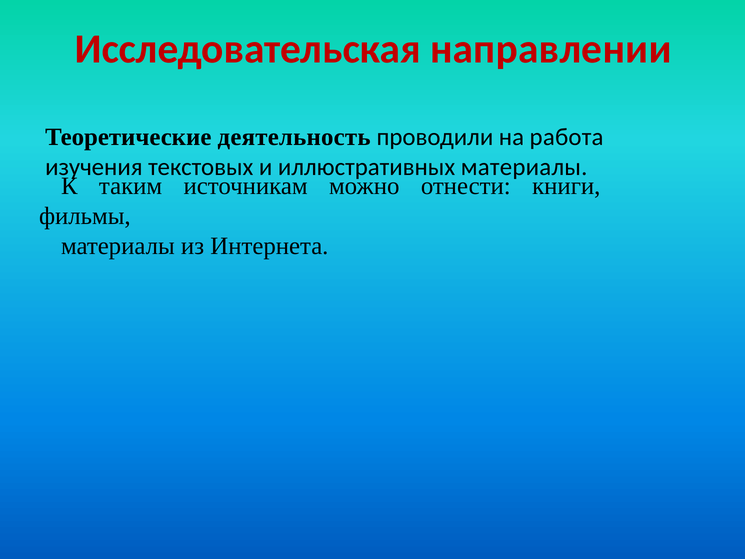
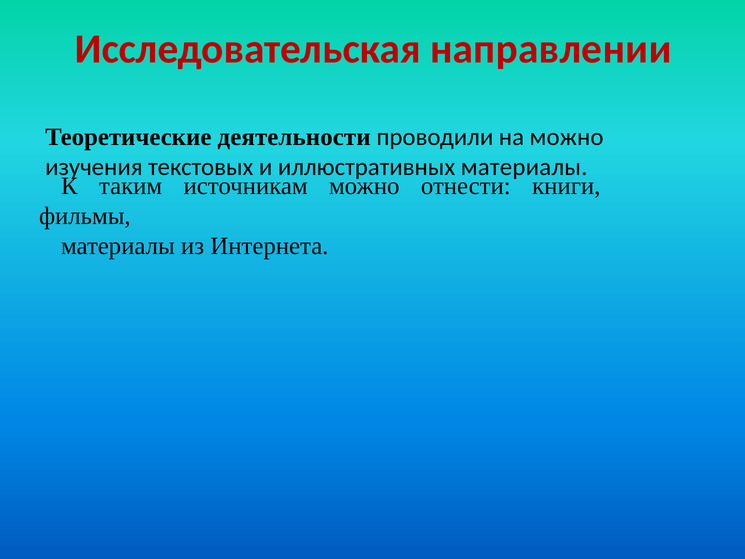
деятельность: деятельность -> деятельности (294, 137)
на работа: работа -> можно (567, 137)
